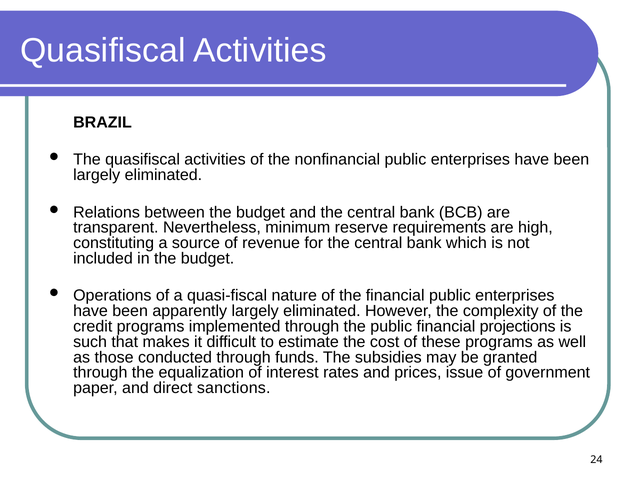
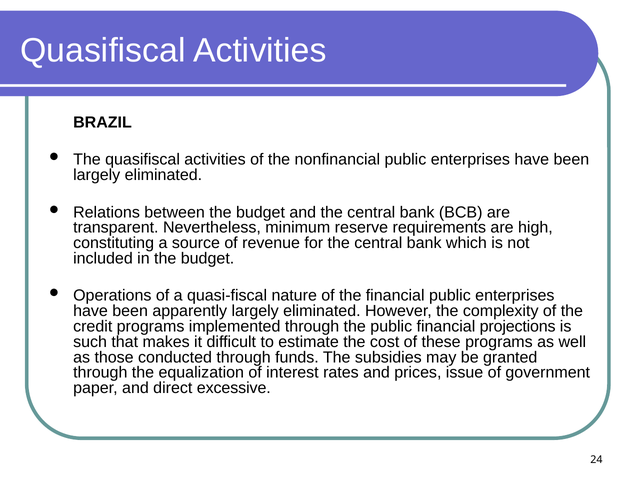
sanctions: sanctions -> excessive (234, 388)
